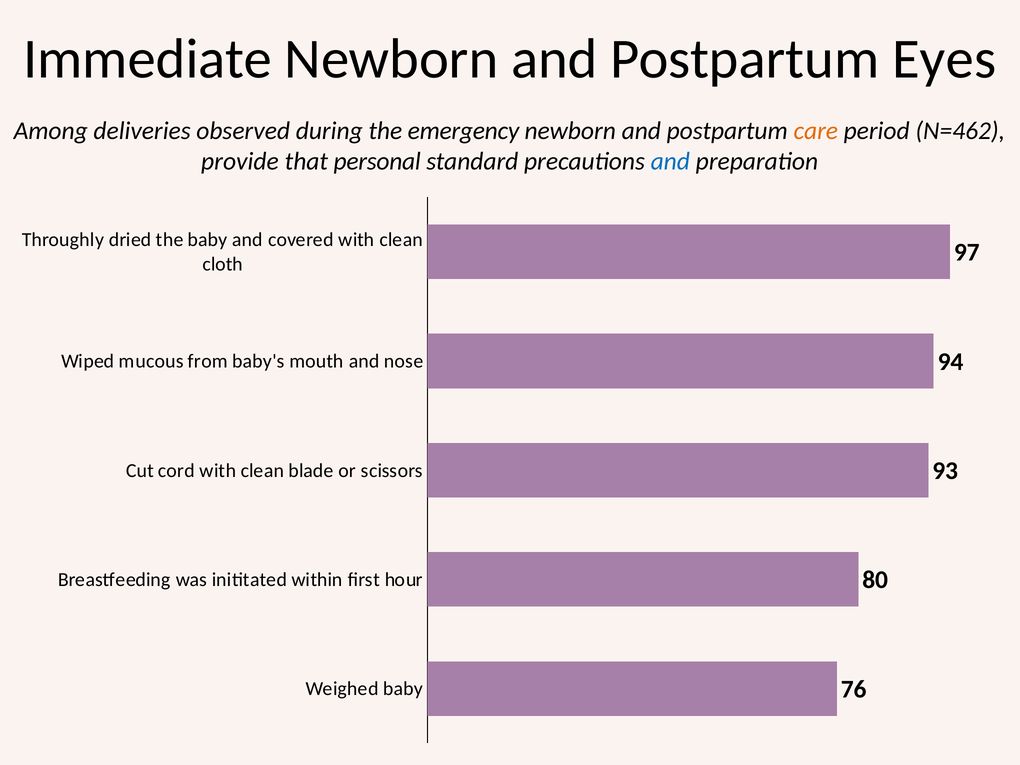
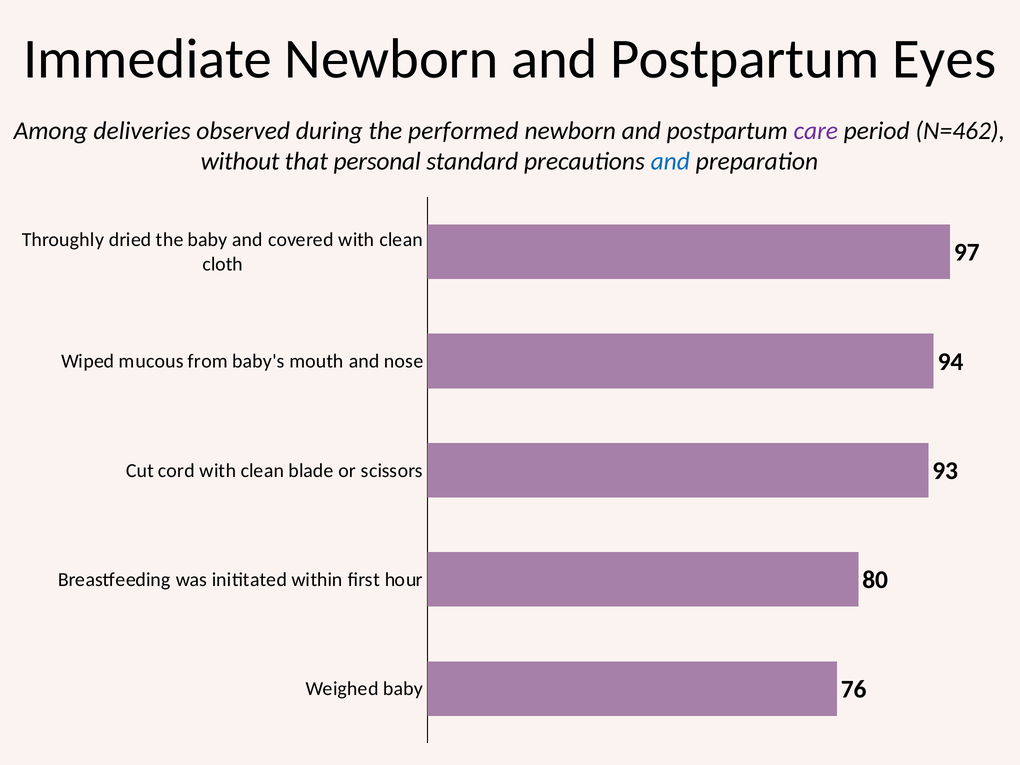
emergency: emergency -> performed (463, 131)
care colour: orange -> purple (816, 131)
provide: provide -> without (240, 161)
